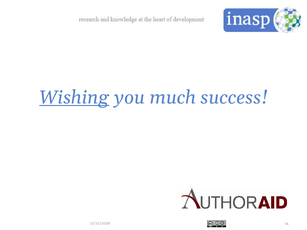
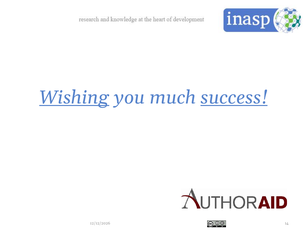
success underline: none -> present (234, 98)
